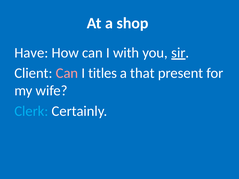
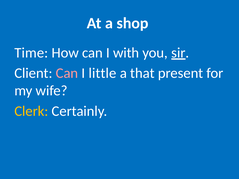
Have: Have -> Time (31, 53)
titles: titles -> little (102, 73)
Clerk colour: light blue -> yellow (31, 111)
